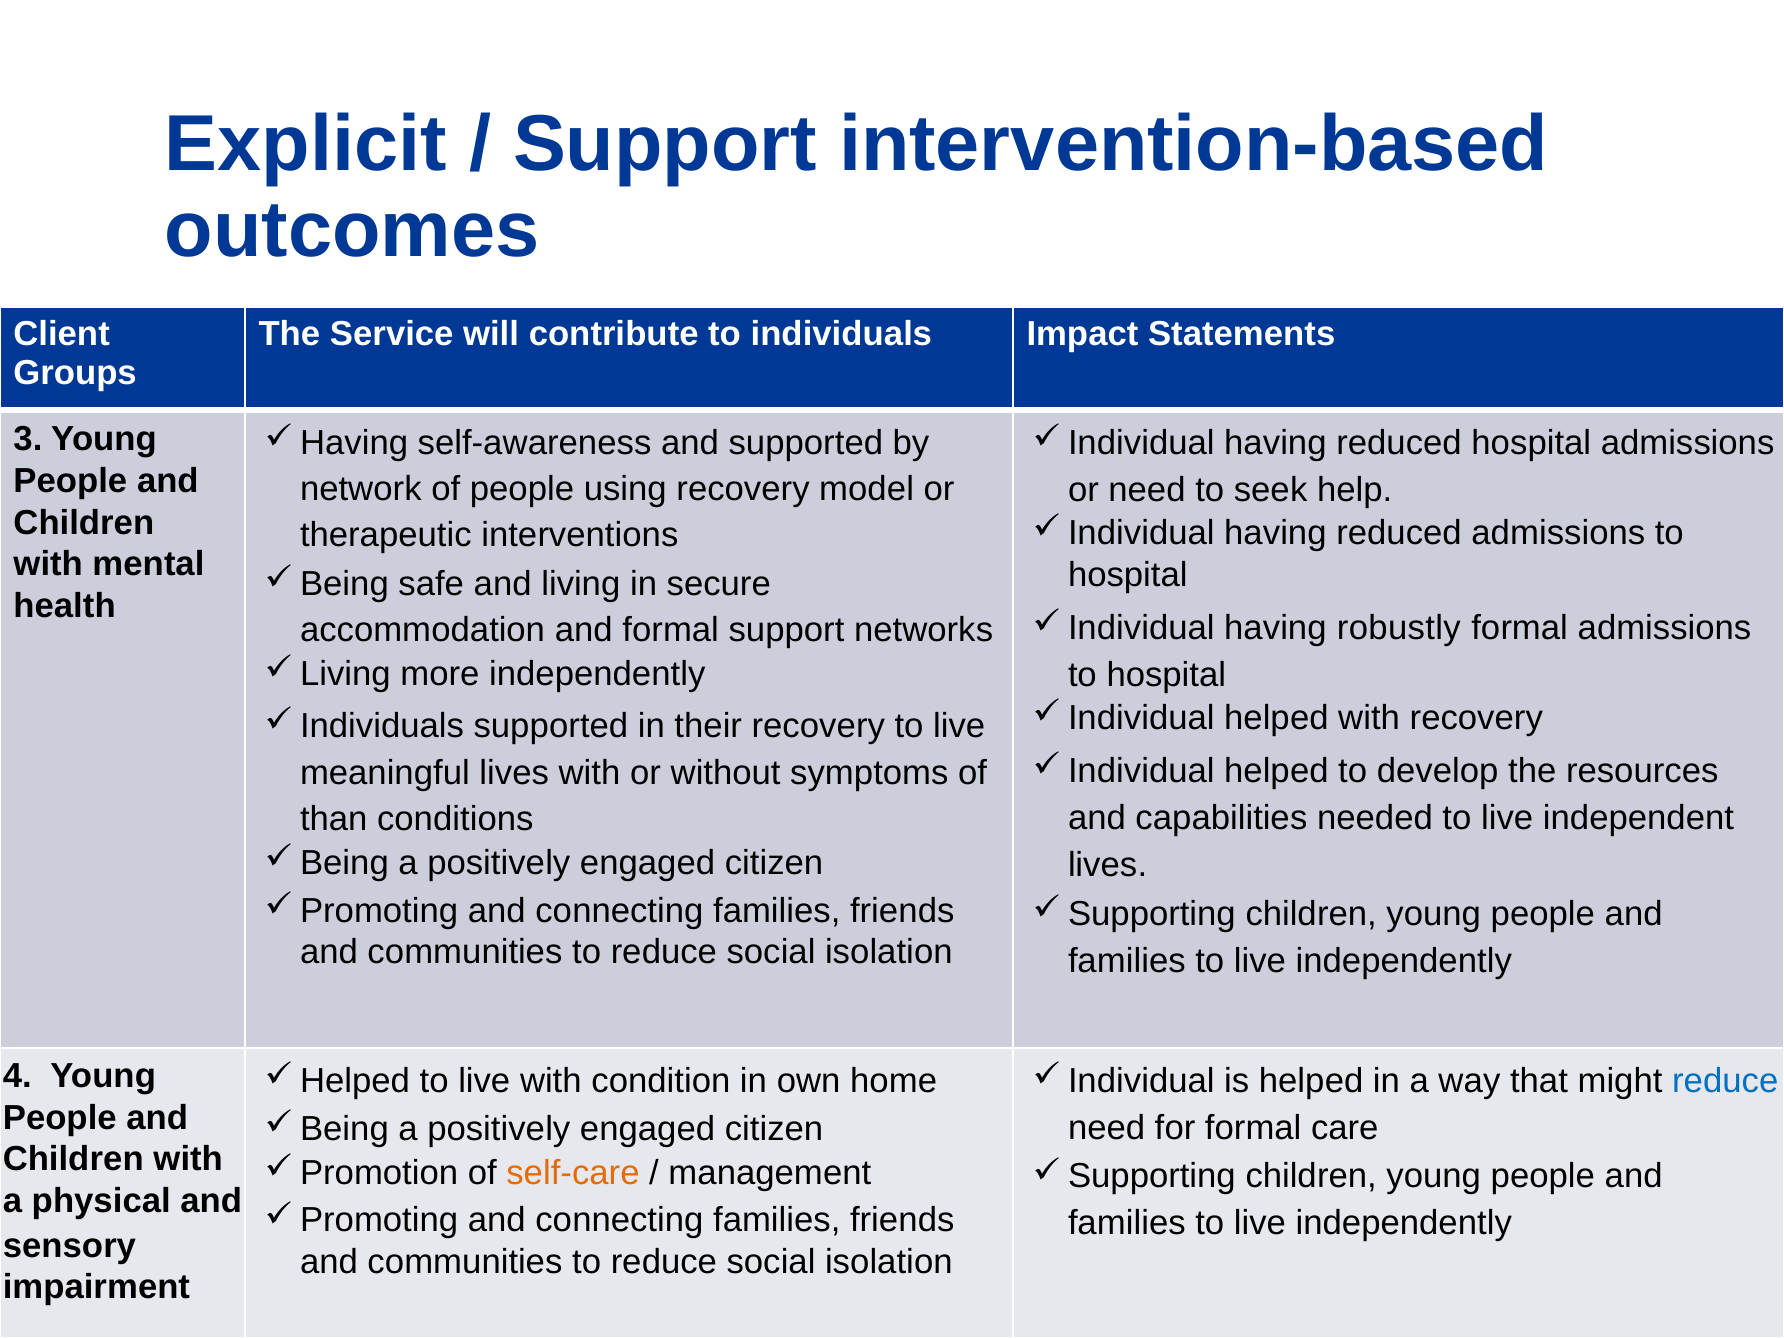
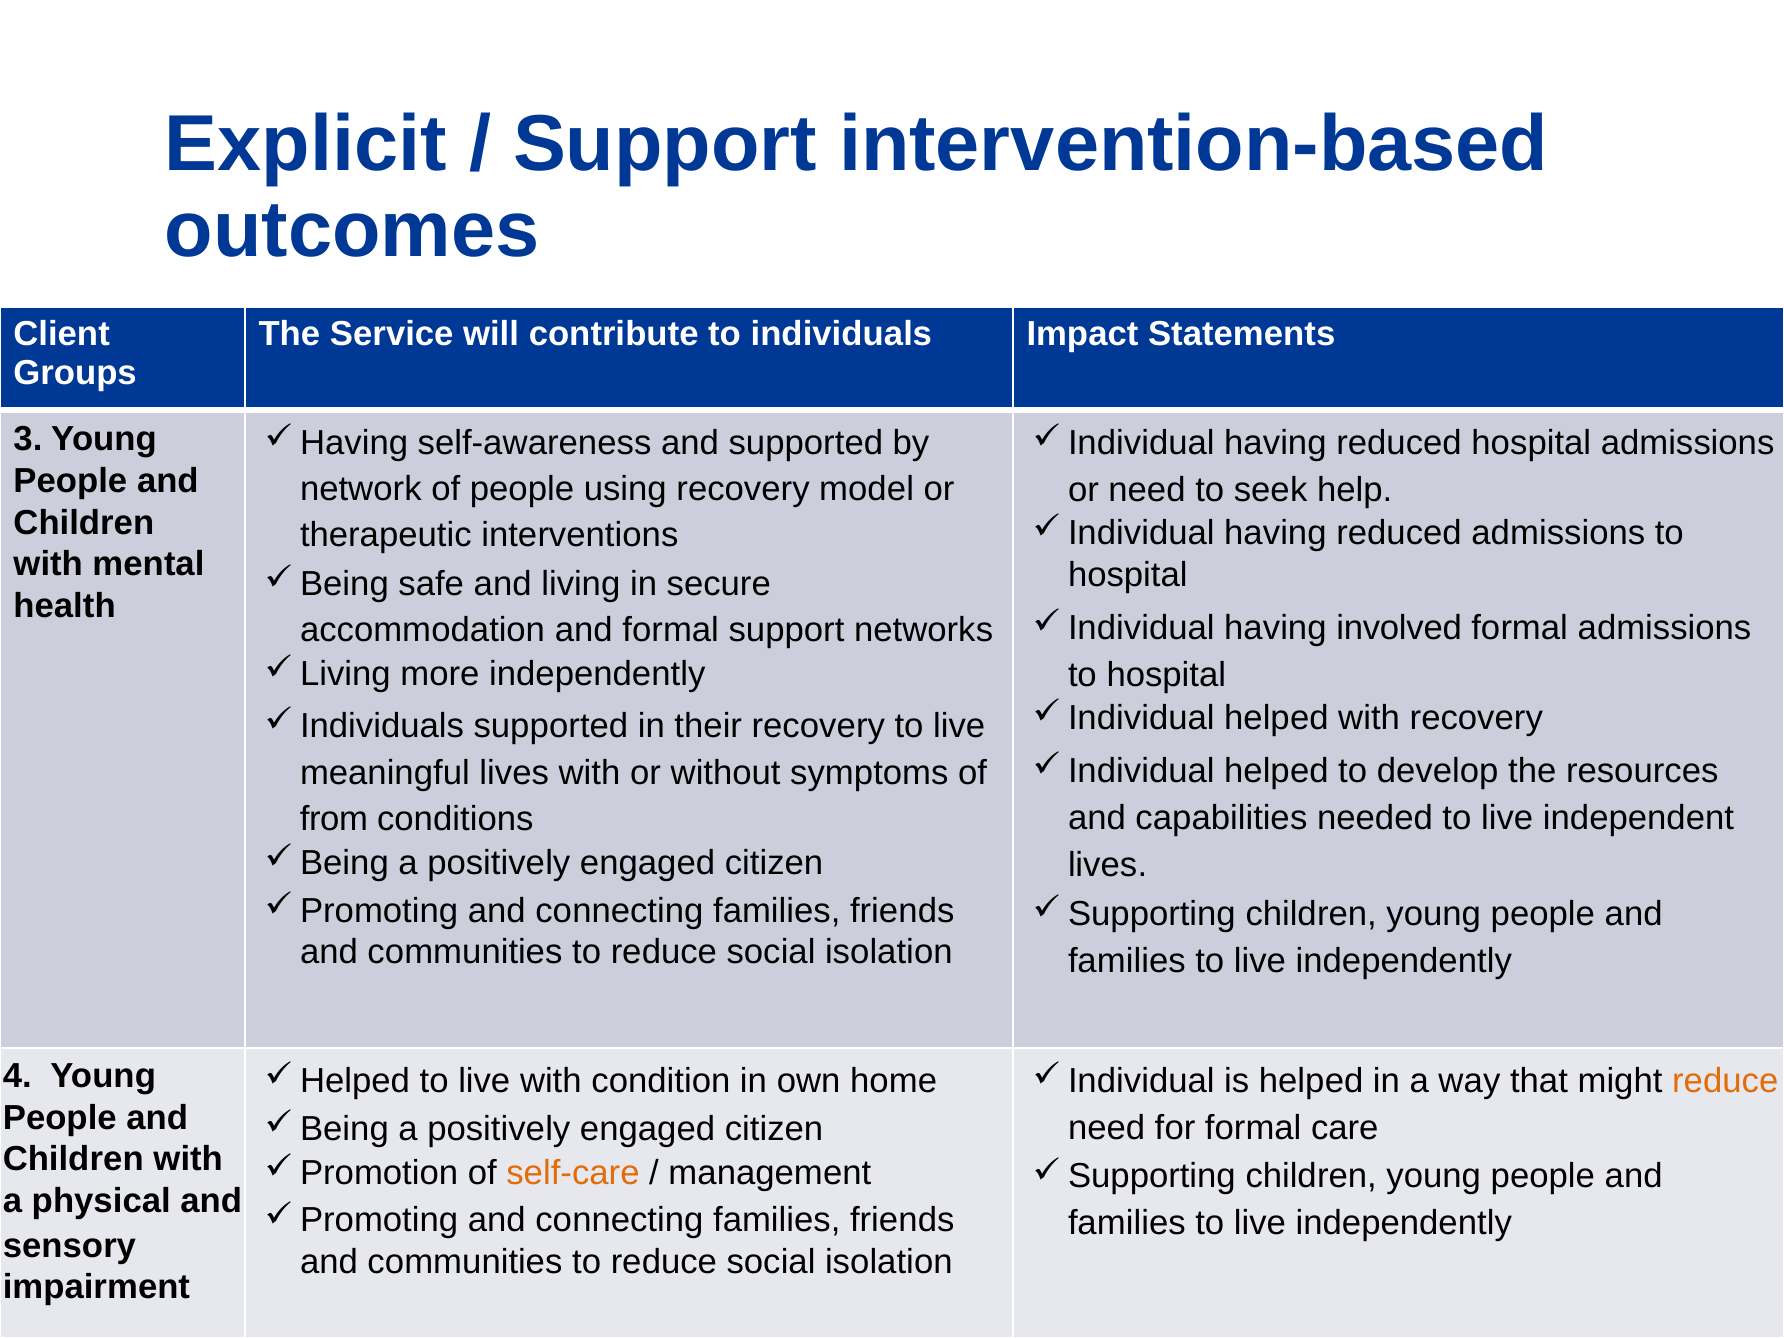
robustly: robustly -> involved (1399, 628)
than: than -> from (334, 819)
reduce colour: blue -> orange (1725, 1081)
